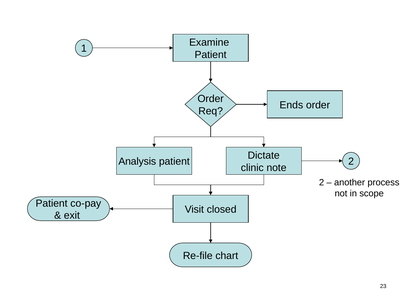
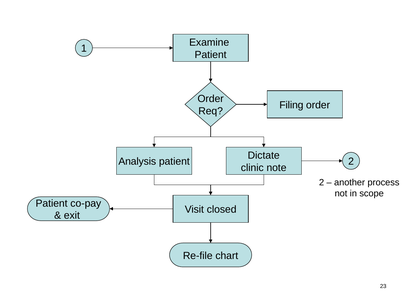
Ends: Ends -> Filing (291, 105)
